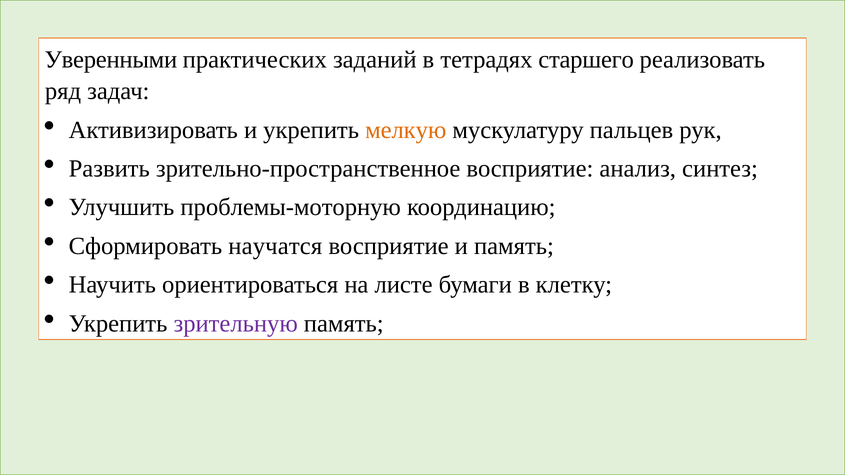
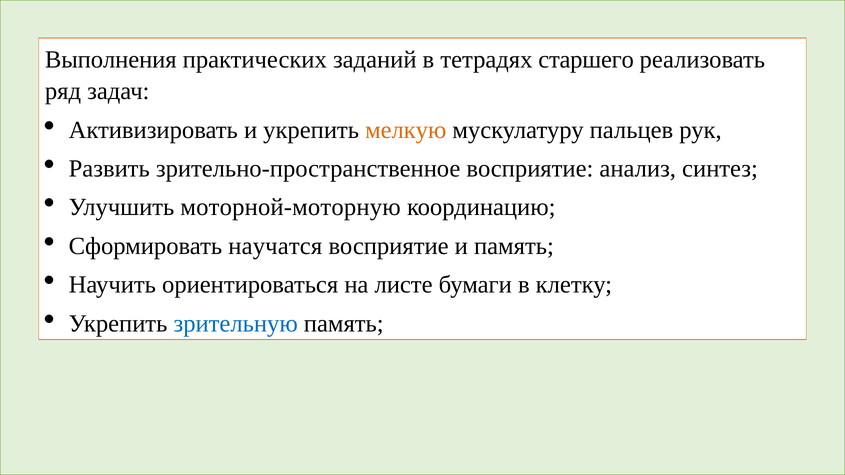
Уверенными: Уверенными -> Выполнения (111, 60)
проблемы-моторную: проблемы-моторную -> моторной-моторную (291, 207)
зрительную colour: purple -> blue (236, 324)
